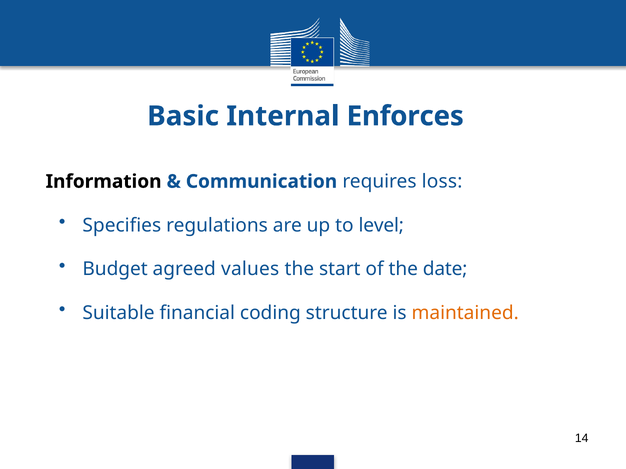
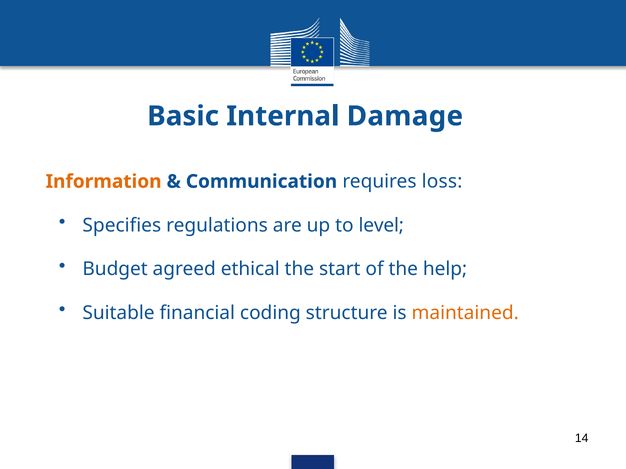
Enforces: Enforces -> Damage (405, 116)
Information colour: black -> orange (104, 182)
values: values -> ethical (250, 269)
date: date -> help (445, 269)
